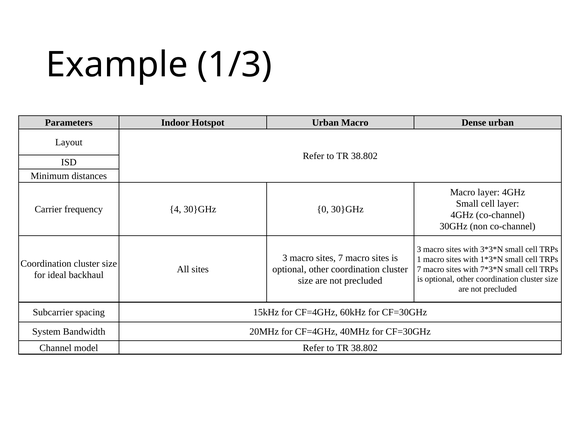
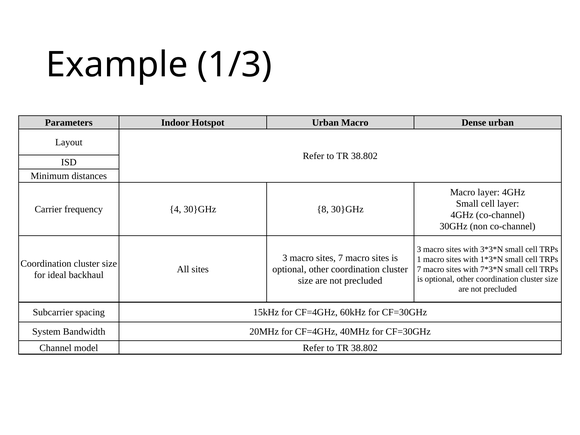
0: 0 -> 8 (323, 209)
